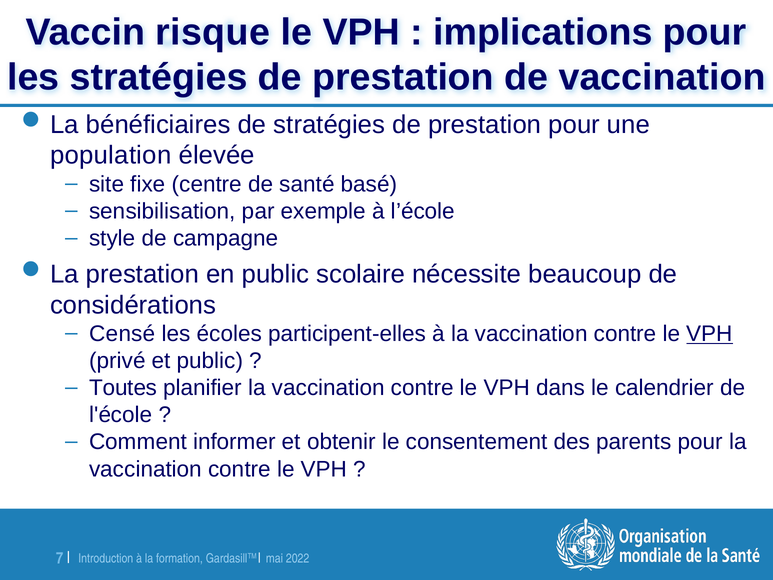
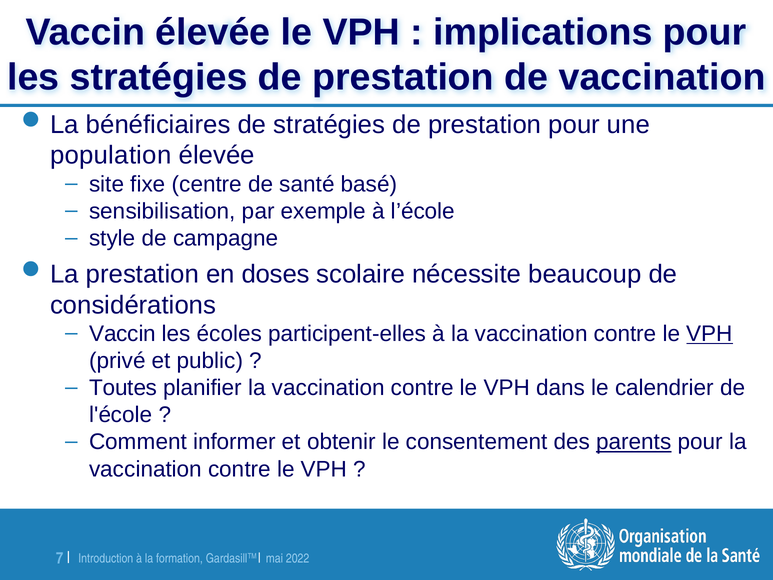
Vaccin risque: risque -> élevée (213, 32)
en public: public -> doses (276, 274)
Censé: Censé -> Vaccin (123, 334)
parents underline: none -> present (634, 442)
